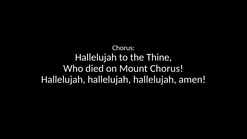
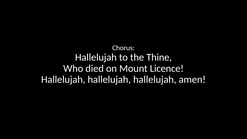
Mount Chorus: Chorus -> Licence (167, 68)
